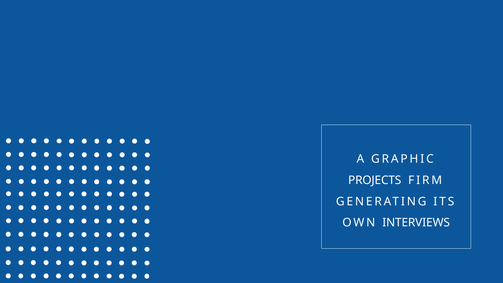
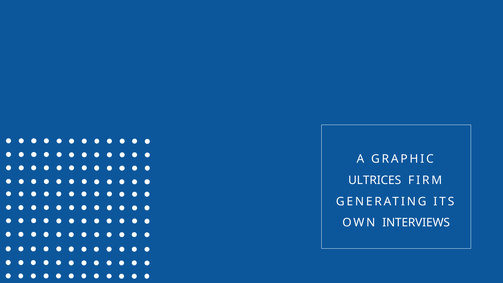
PROJECTS: PROJECTS -> ULTRICES (375, 180)
